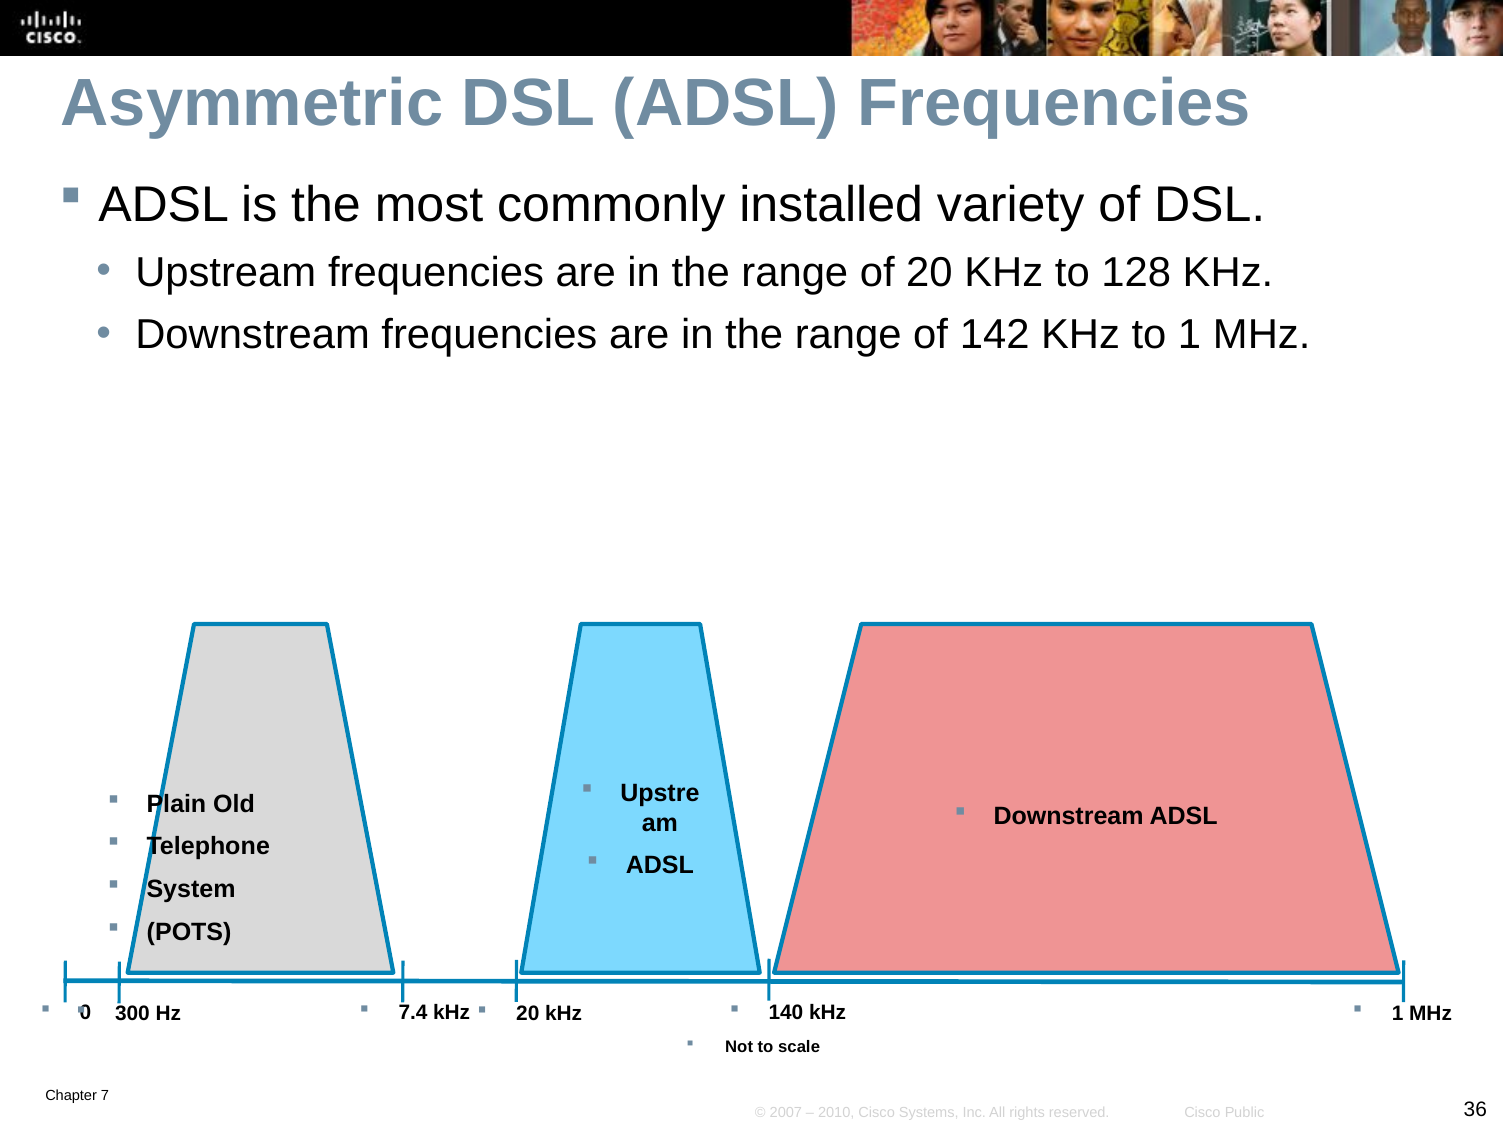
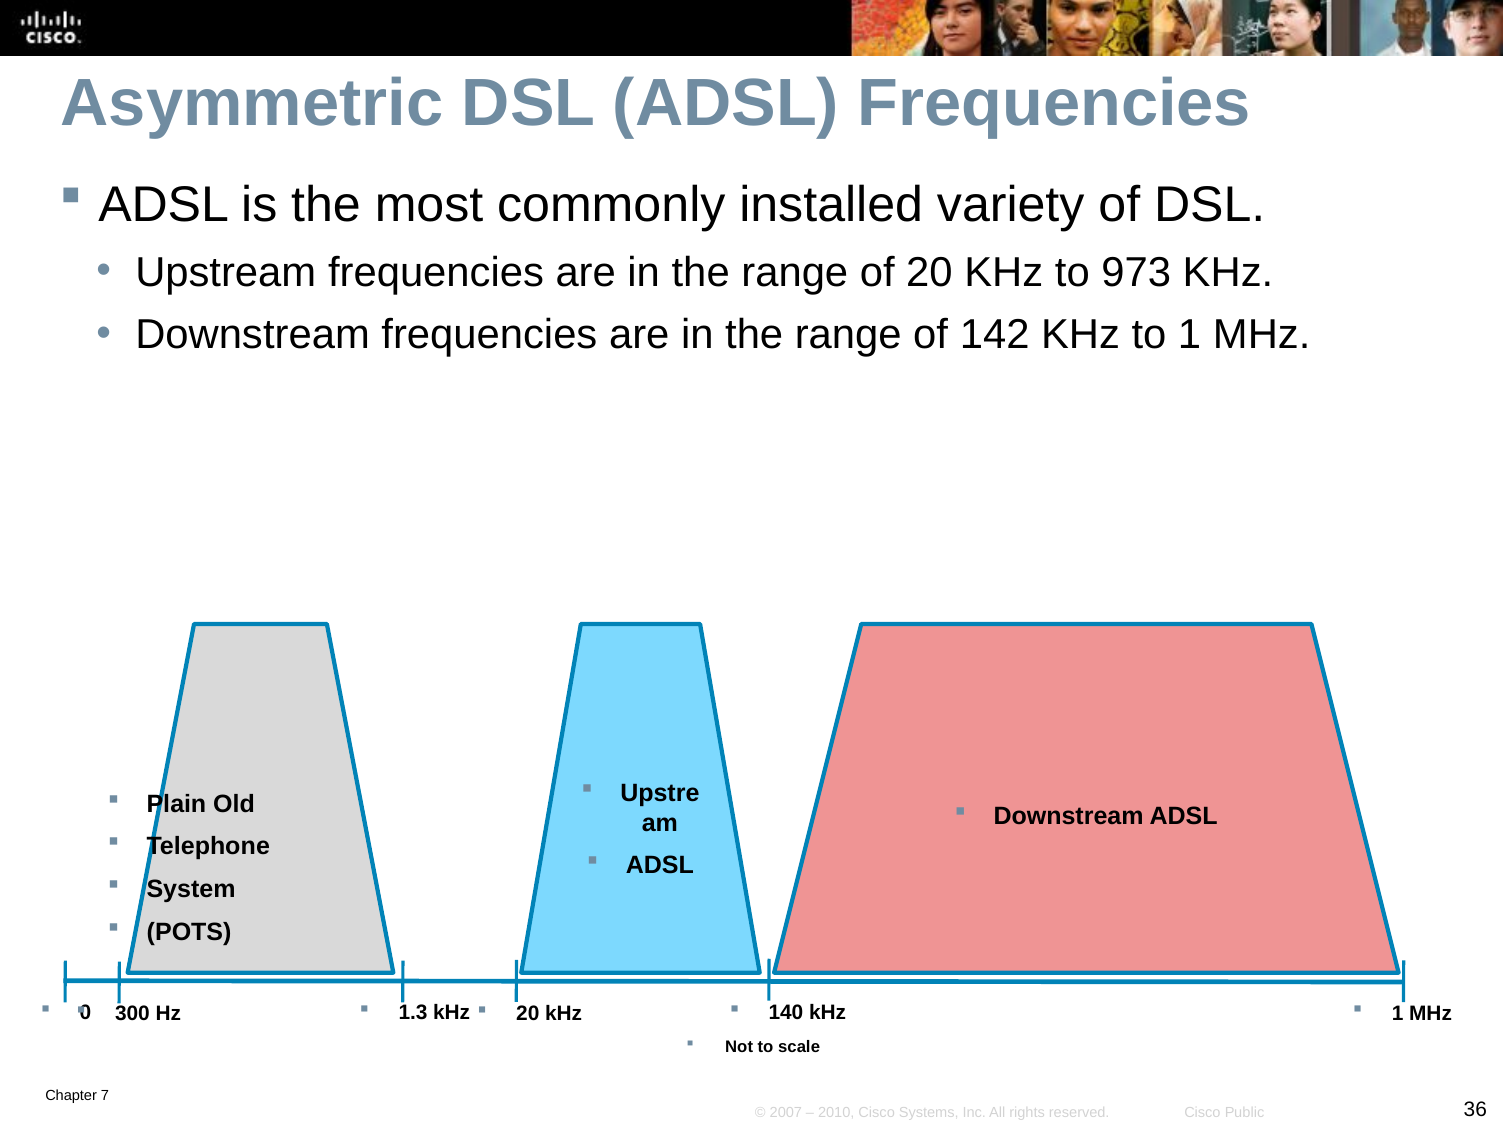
128: 128 -> 973 (1136, 272)
7.4: 7.4 -> 1.3 (413, 1013)
